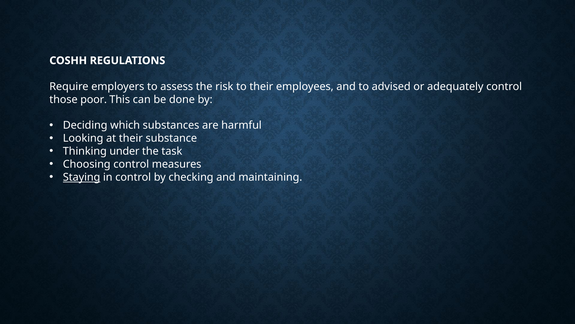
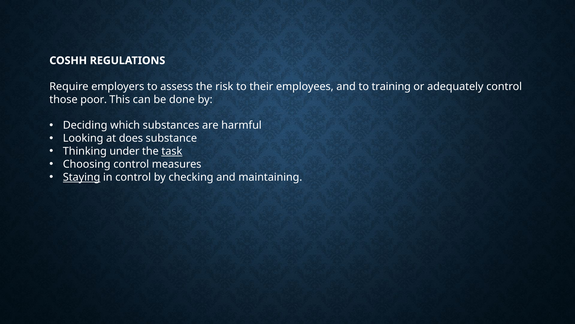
advised: advised -> training (391, 86)
at their: their -> does (131, 138)
task underline: none -> present (172, 151)
